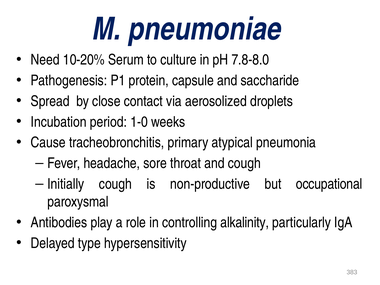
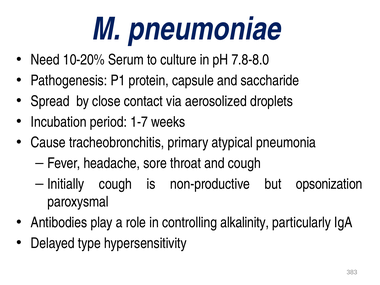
1-0: 1-0 -> 1-7 (139, 122)
occupational: occupational -> opsonization (329, 184)
